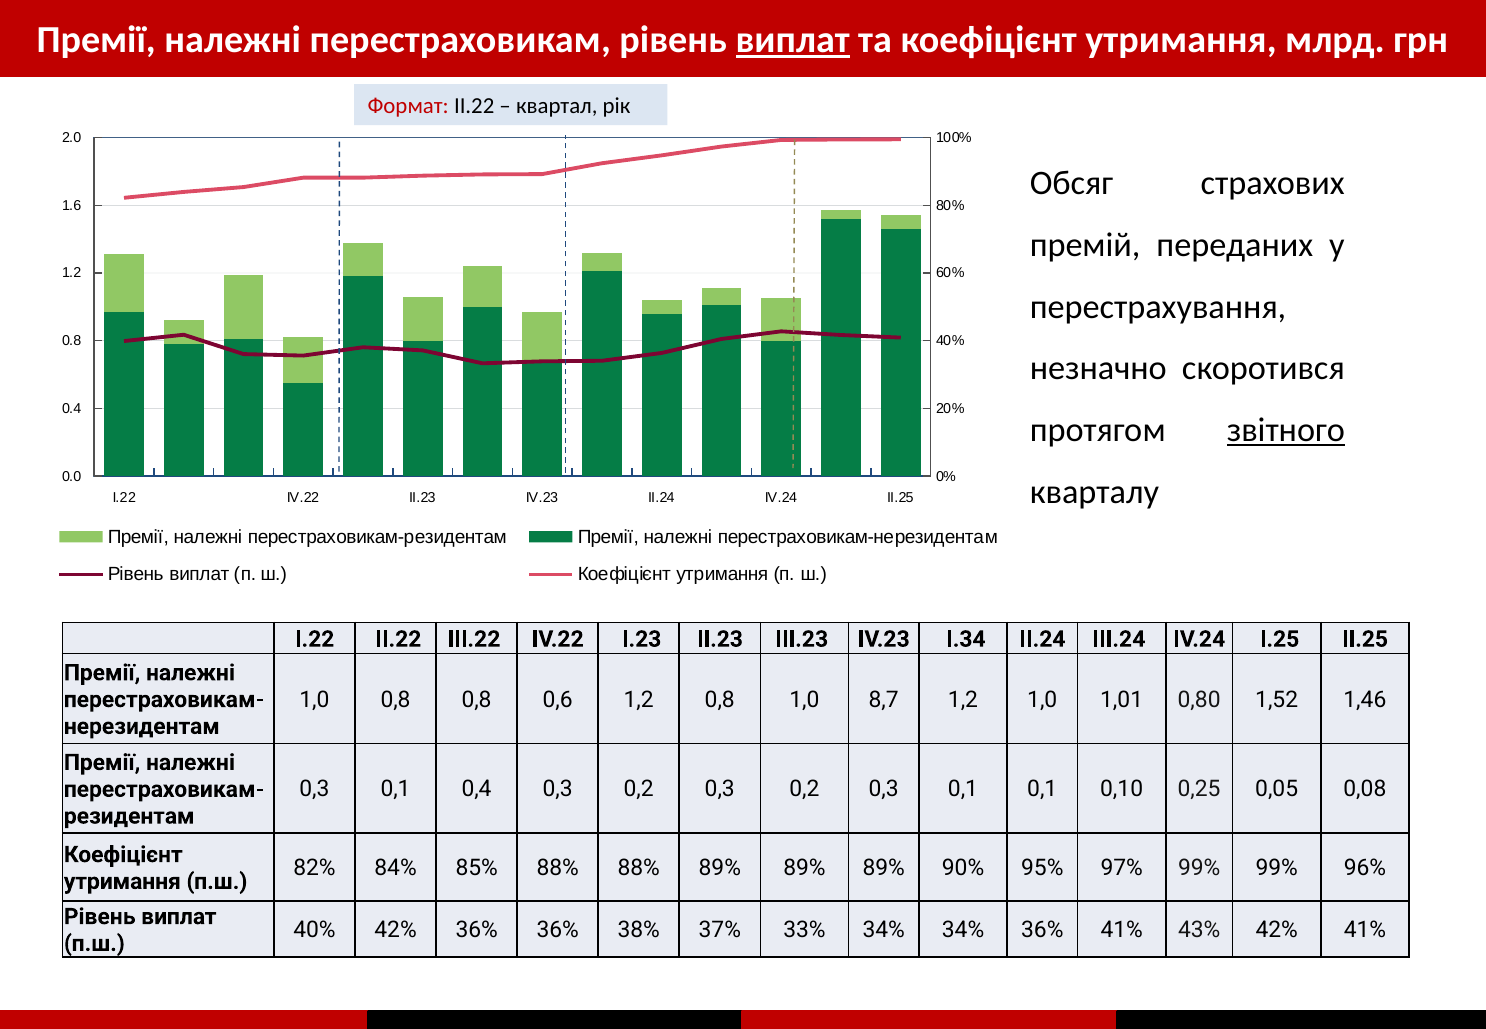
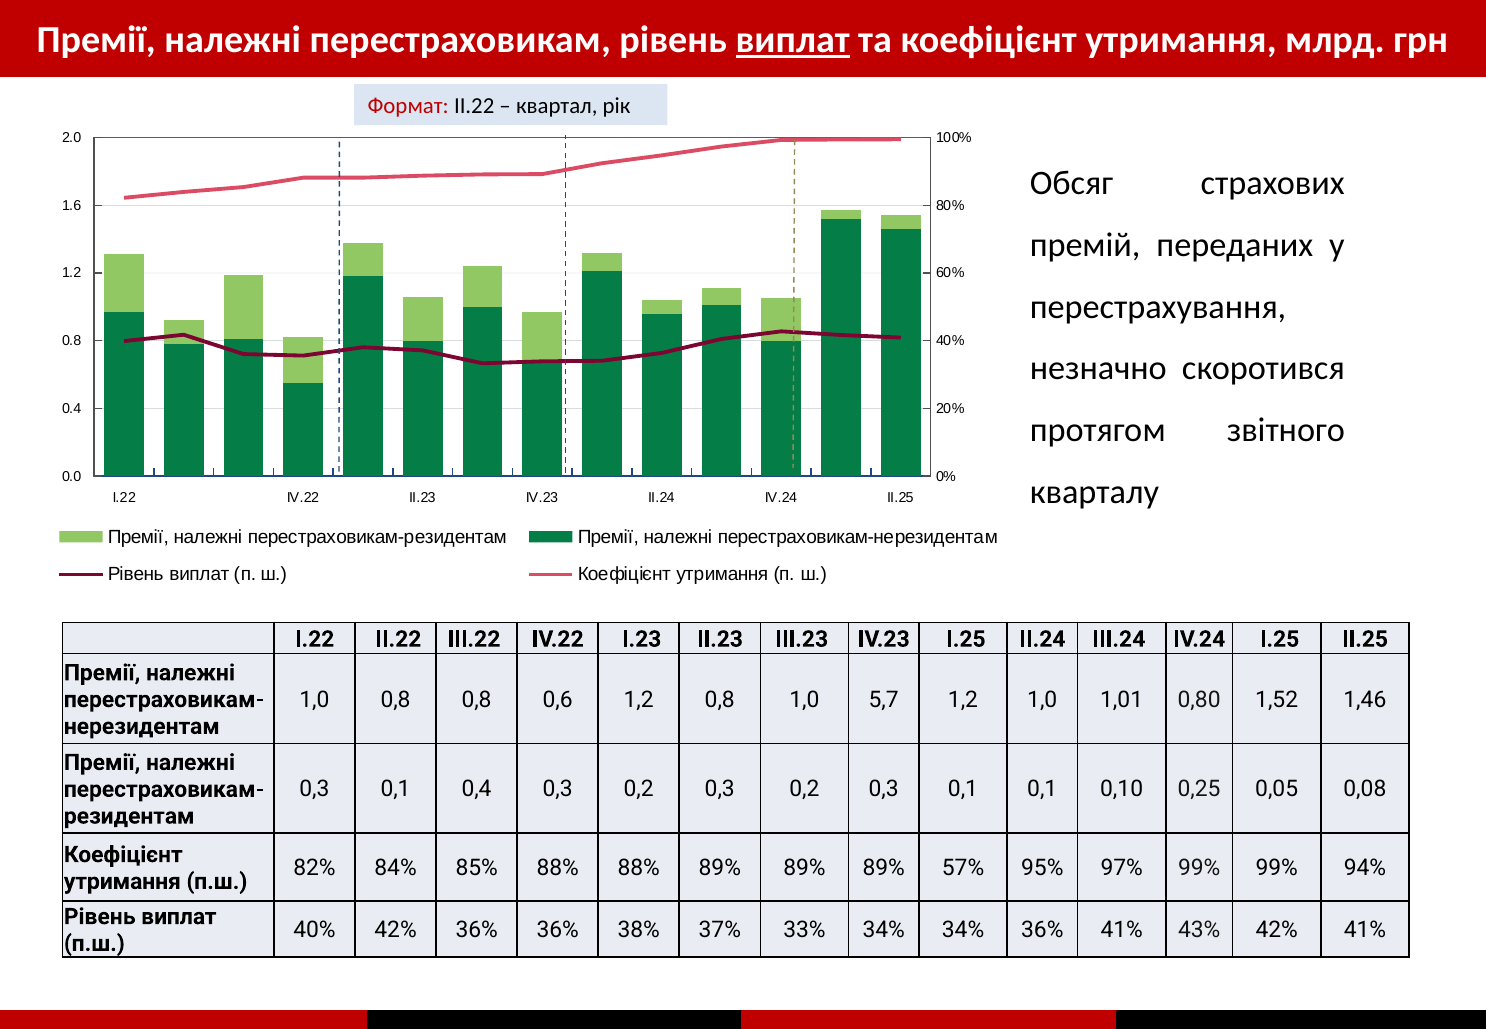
звітного underline: present -> none (1286, 430)
ІV.23 I.34: I.34 -> I.25 (966, 639)
8,7: 8,7 -> 5,7 (884, 699)
90%: 90% -> 57% (963, 868)
96%: 96% -> 94% (1365, 868)
